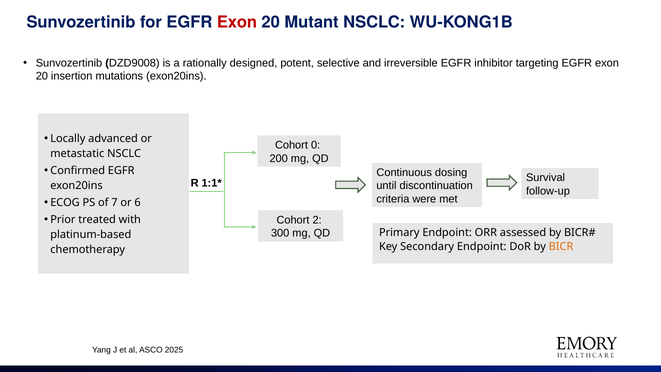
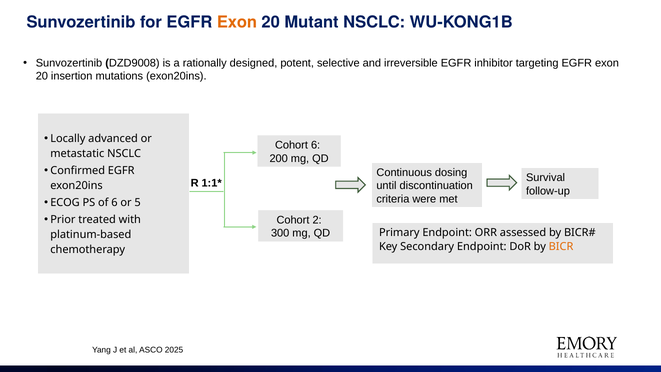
Exon colour: red -> orange (237, 22)
Cohort 0: 0 -> 6 (316, 145)
of 7: 7 -> 6 (114, 203)
6: 6 -> 5 (138, 203)
